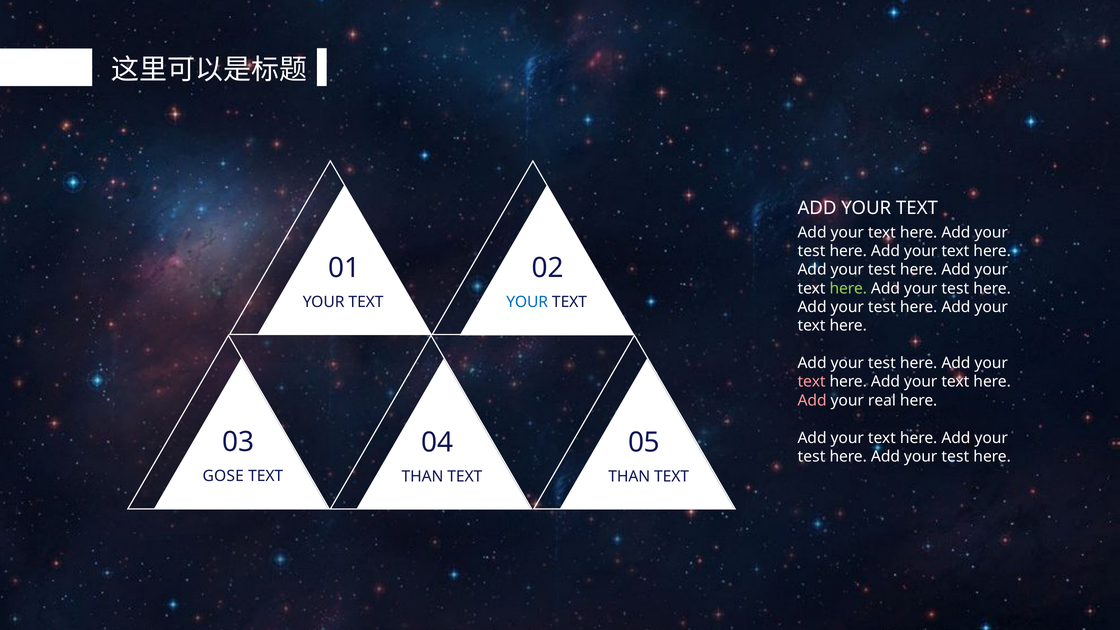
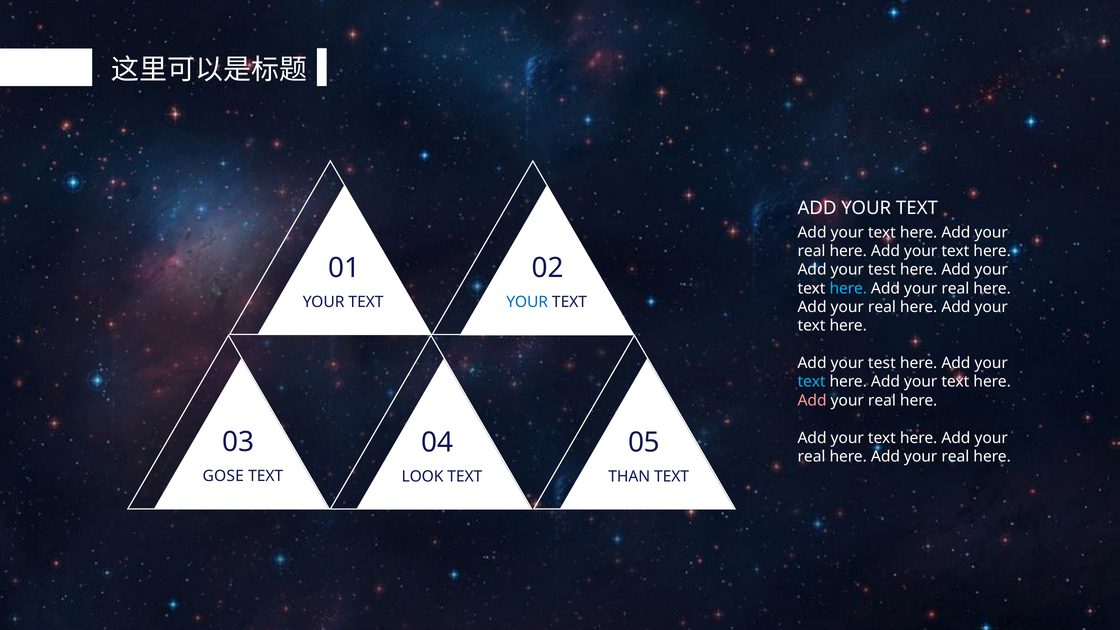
test: test -> real (812, 251)
here colour: light green -> light blue (848, 288)
test: test -> real (955, 288)
test: test -> real (882, 307)
text colour: pink -> light blue (812, 382)
test: test -> real (812, 457)
test: test -> real (955, 457)
THAN: THAN -> LOOK (423, 476)
